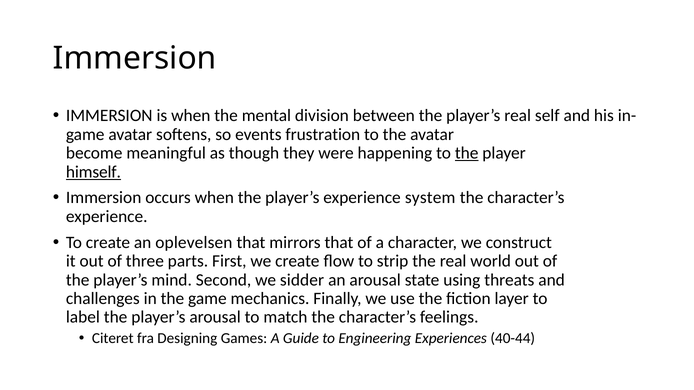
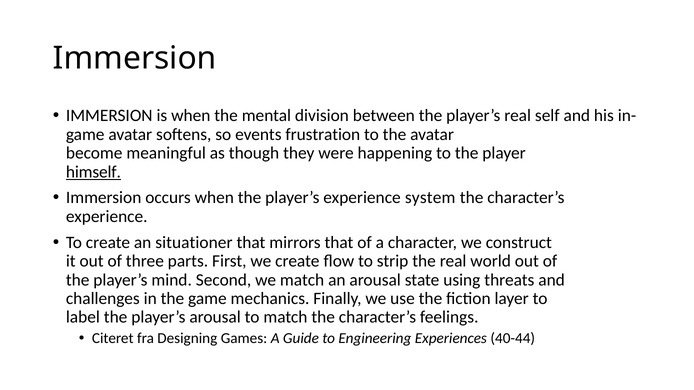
the underline: present -> none (467, 153)
oplevelsen: oplevelsen -> situationer (194, 243)
we sidder: sidder -> match (302, 280)
